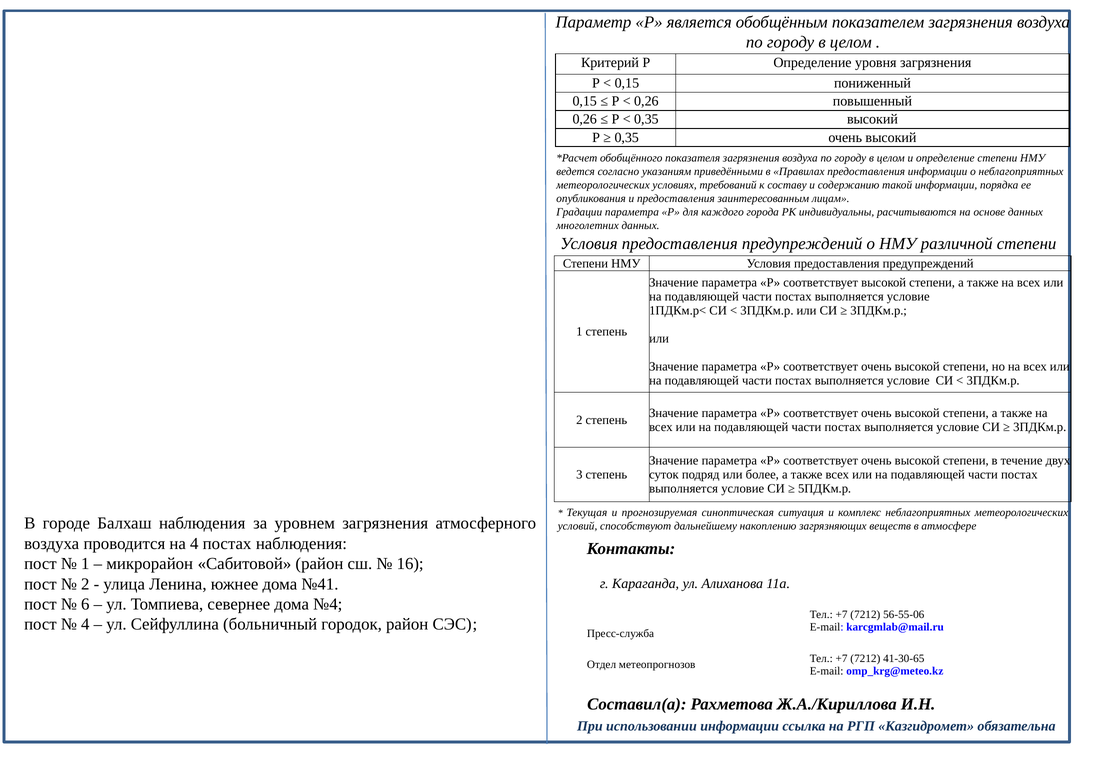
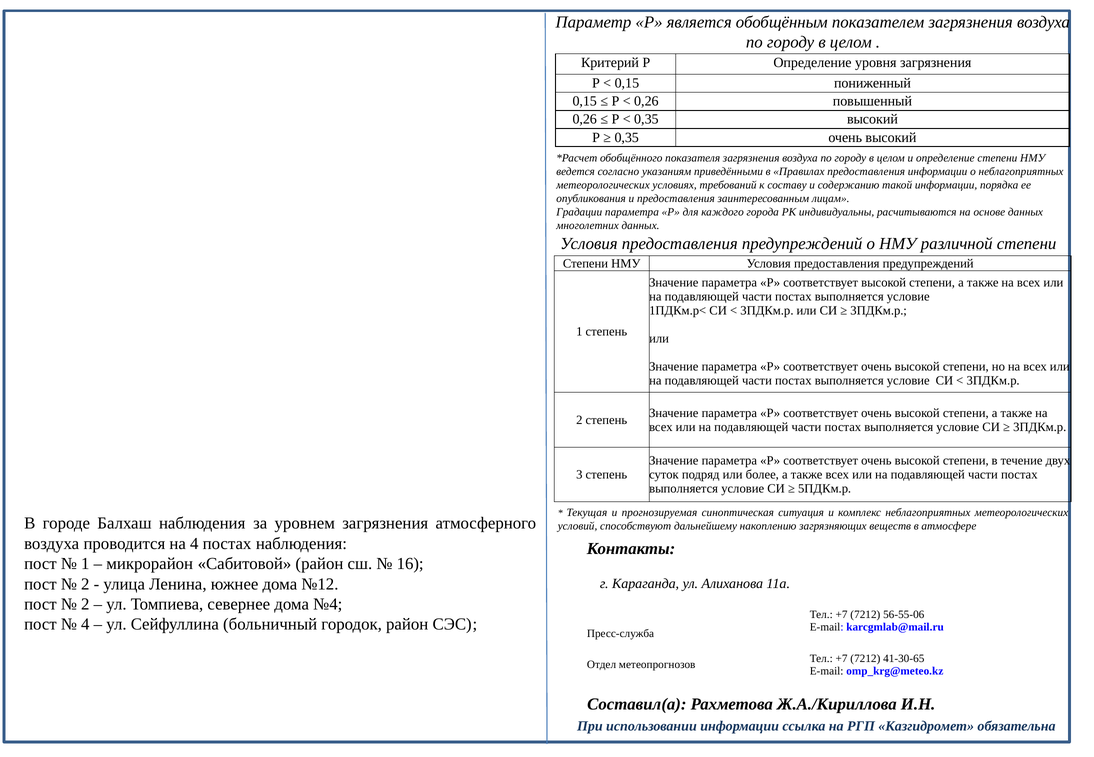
№41: №41 -> №12 (320, 584)
6: 6 -> 2 (85, 604)
